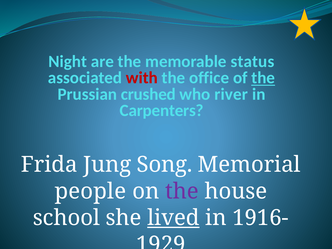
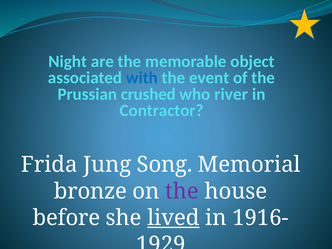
status: status -> object (253, 61)
with colour: red -> blue (142, 78)
office: office -> event (209, 78)
the underline: present -> none (263, 78)
Carpenters: Carpenters -> Contractor (162, 111)
people: people -> bronze (91, 191)
school: school -> before (66, 218)
